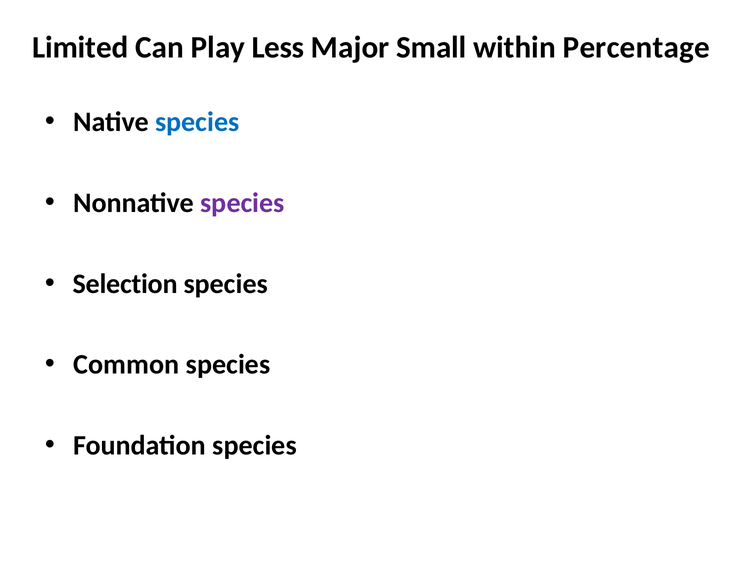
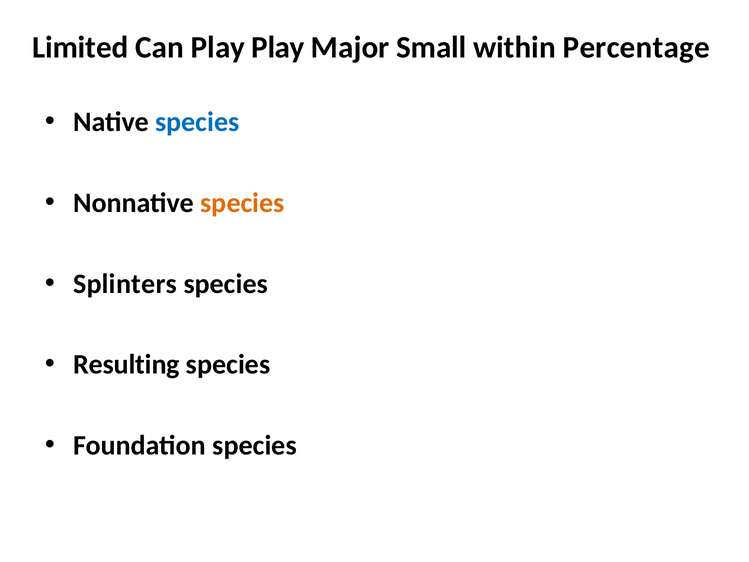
Play Less: Less -> Play (278, 48)
species colour: purple -> orange (242, 203)
Selection: Selection -> Splinters (125, 284)
Common: Common -> Resulting (126, 364)
